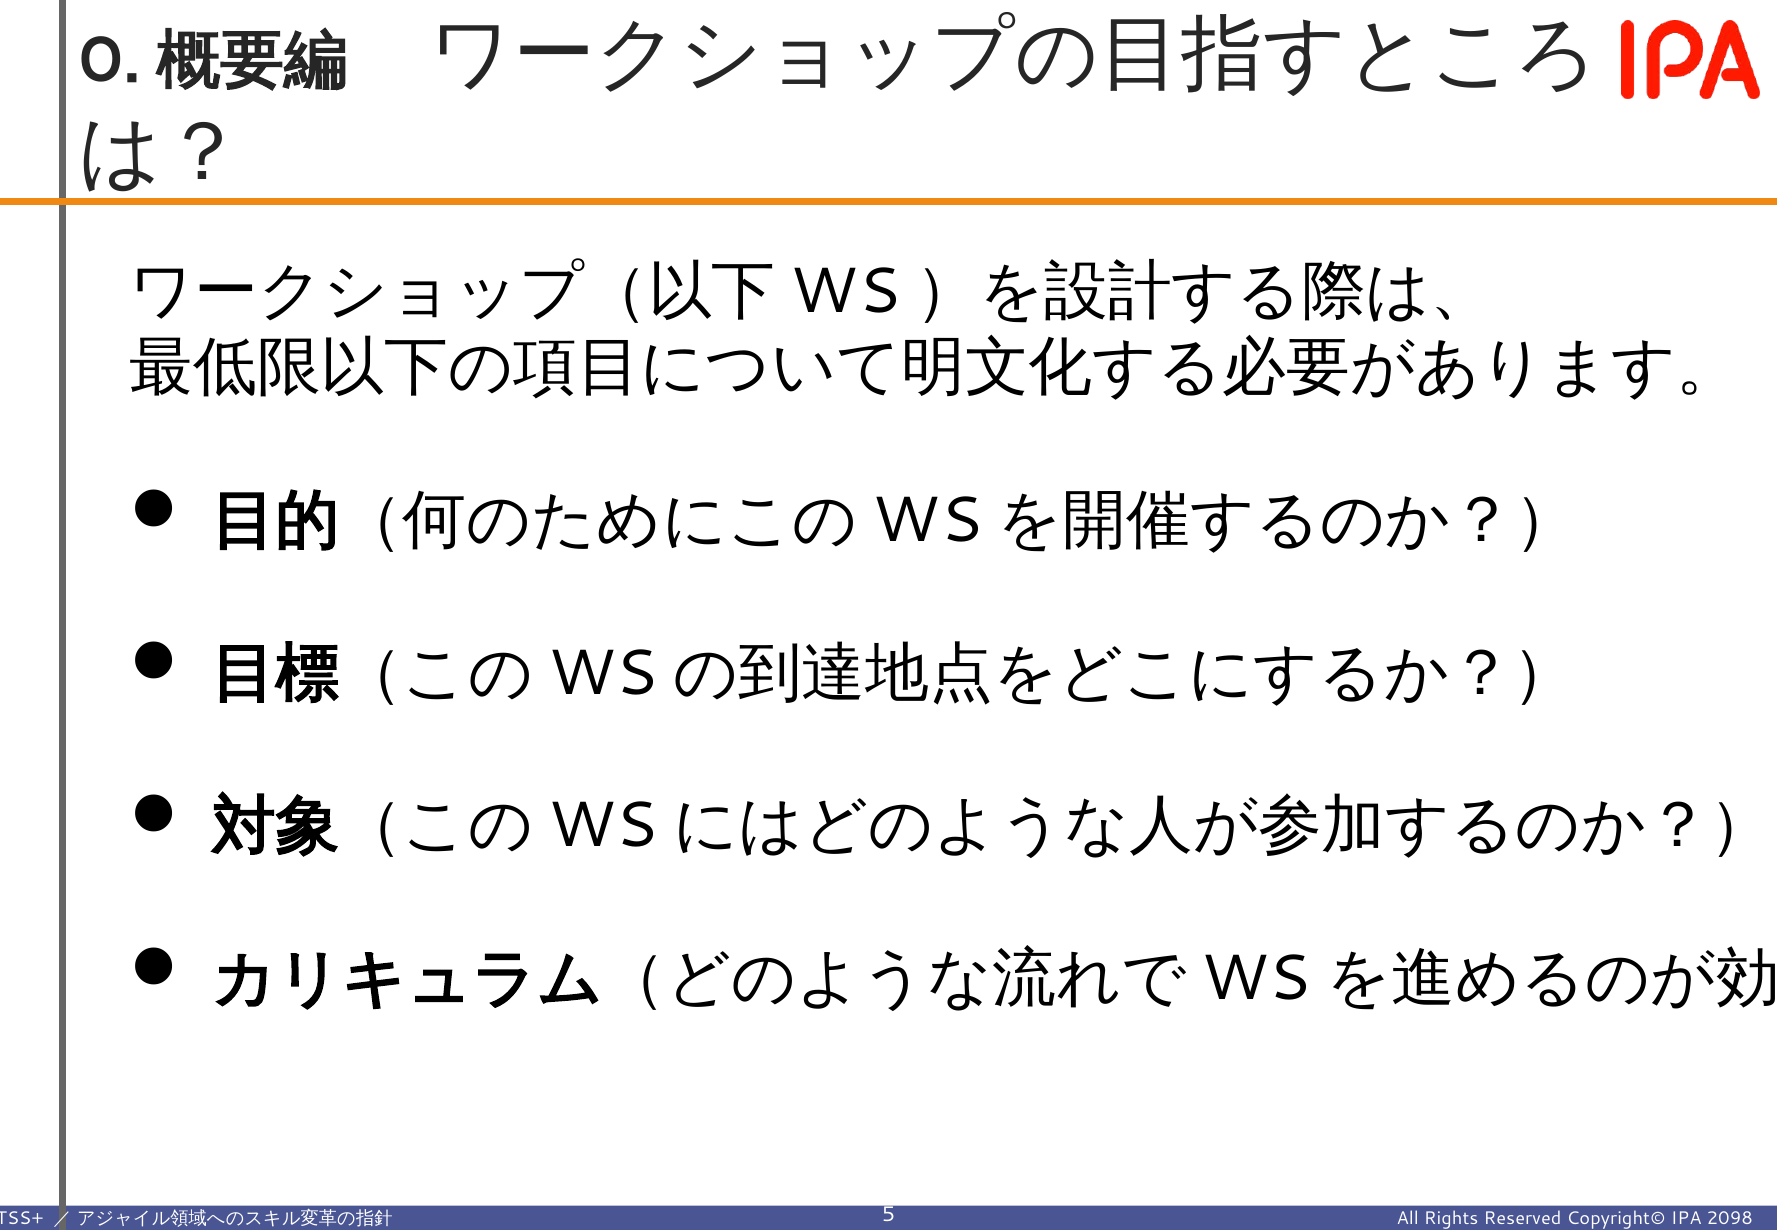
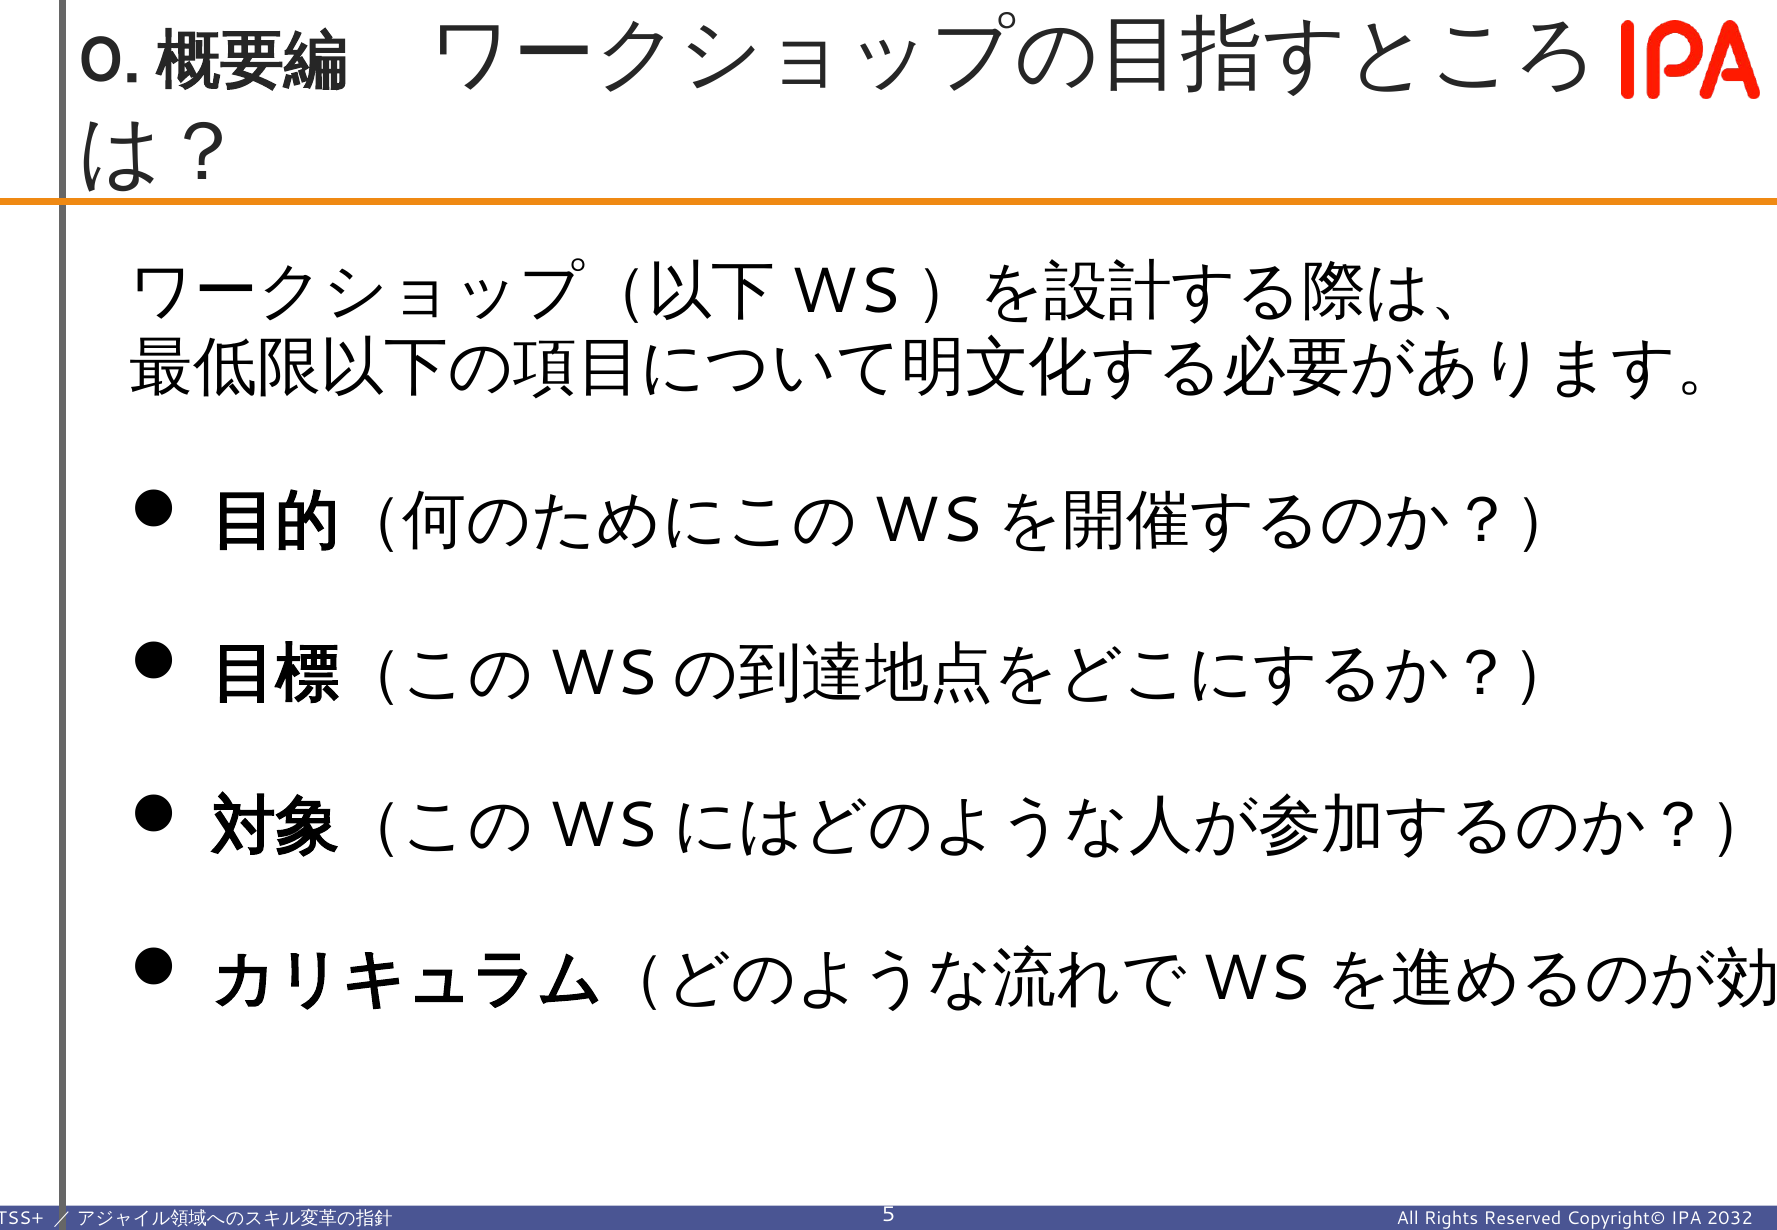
2098: 2098 -> 2032 (1730, 1219)
